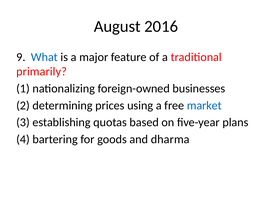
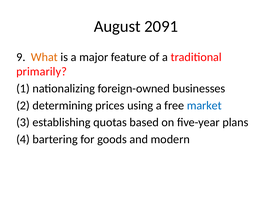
2016: 2016 -> 2091 (161, 26)
What colour: blue -> orange (44, 57)
dharma: dharma -> modern (170, 139)
